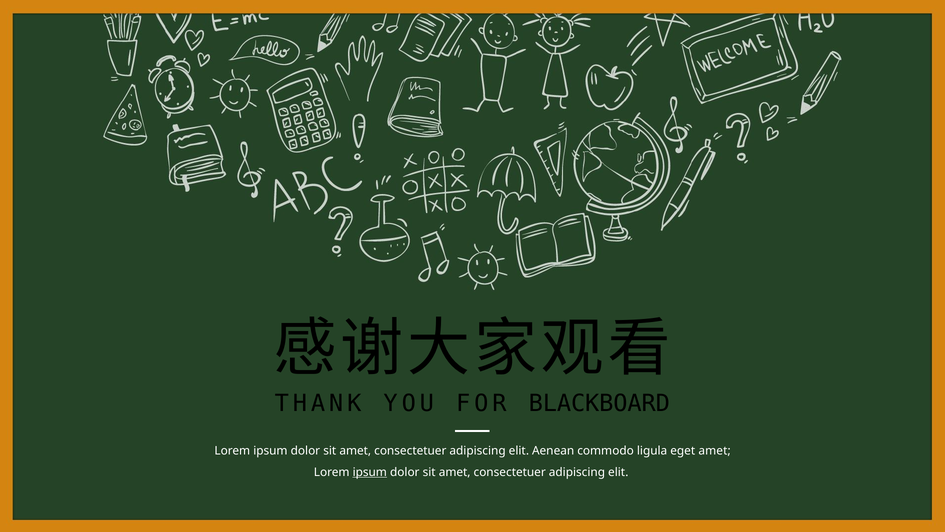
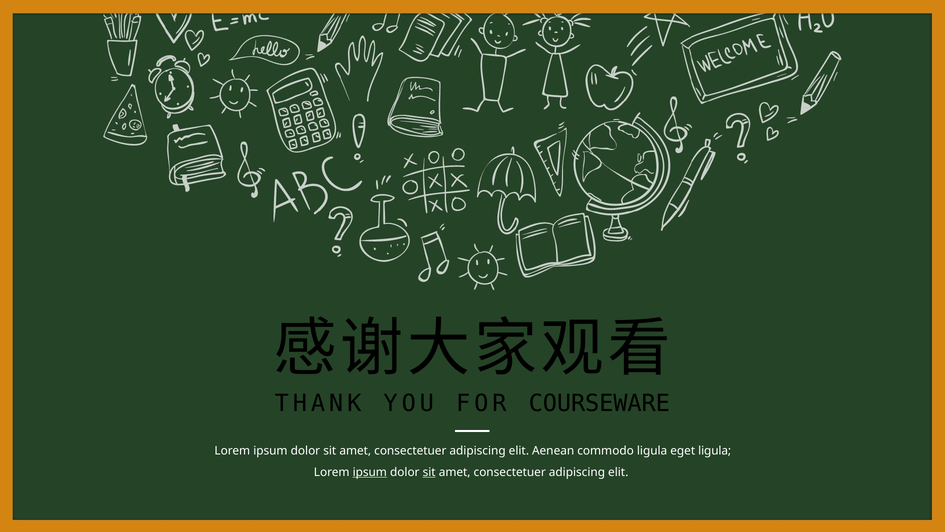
BLACKBOARD: BLACKBOARD -> COURSEWARE (599, 403)
eget amet: amet -> ligula (715, 450)
sit underline: none -> present (429, 472)
